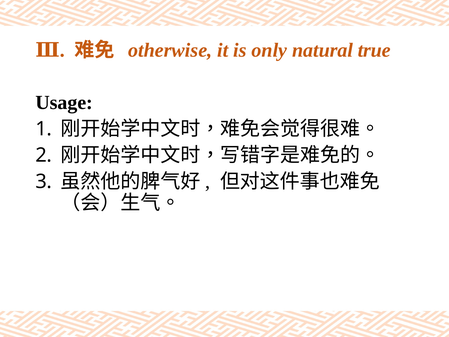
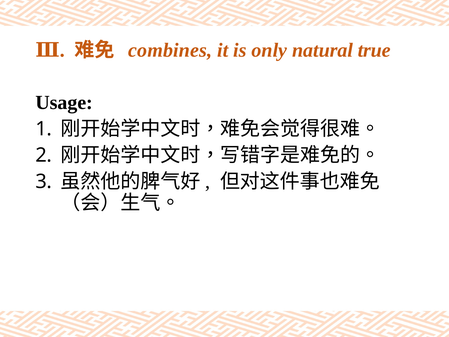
otherwise: otherwise -> combines (170, 50)
